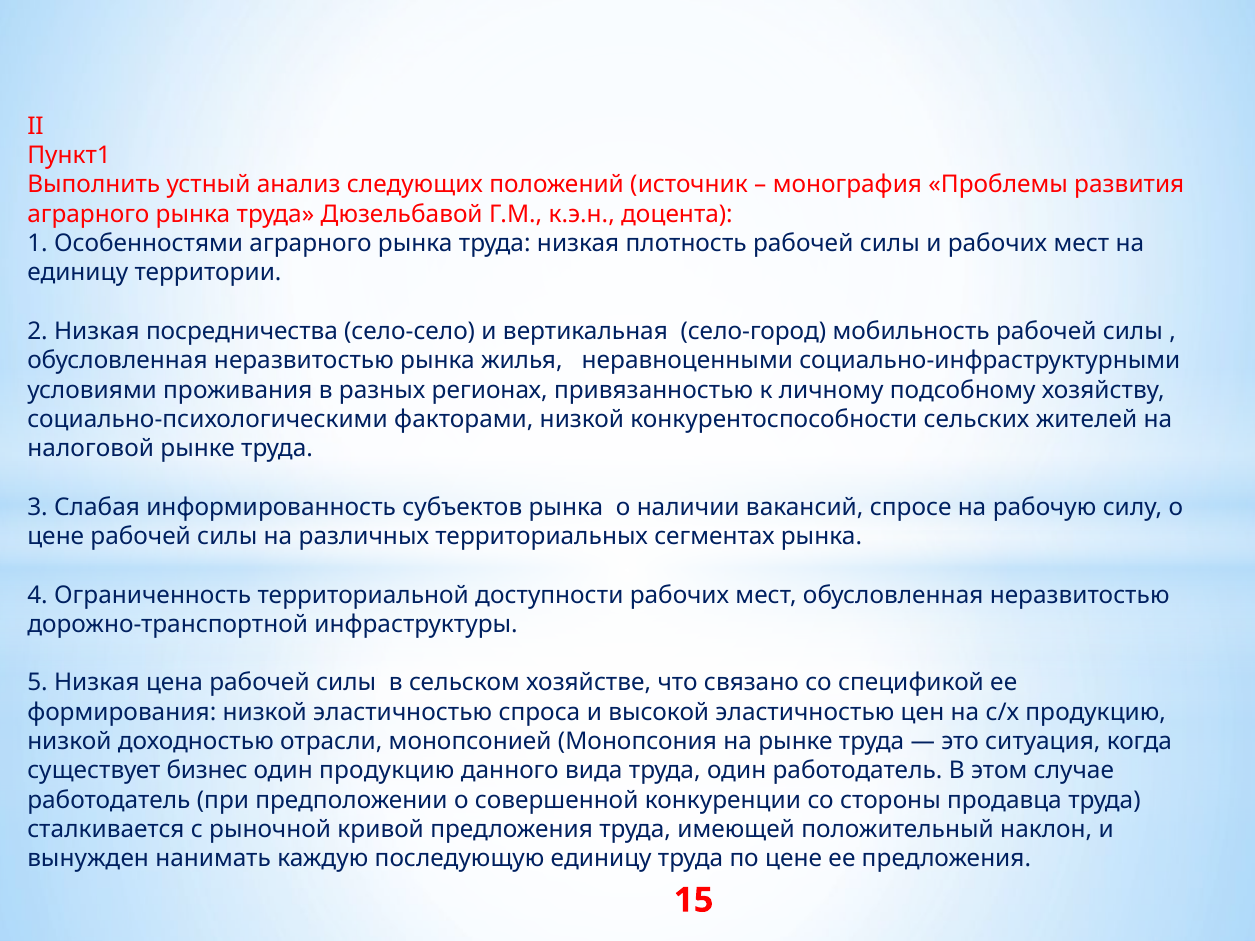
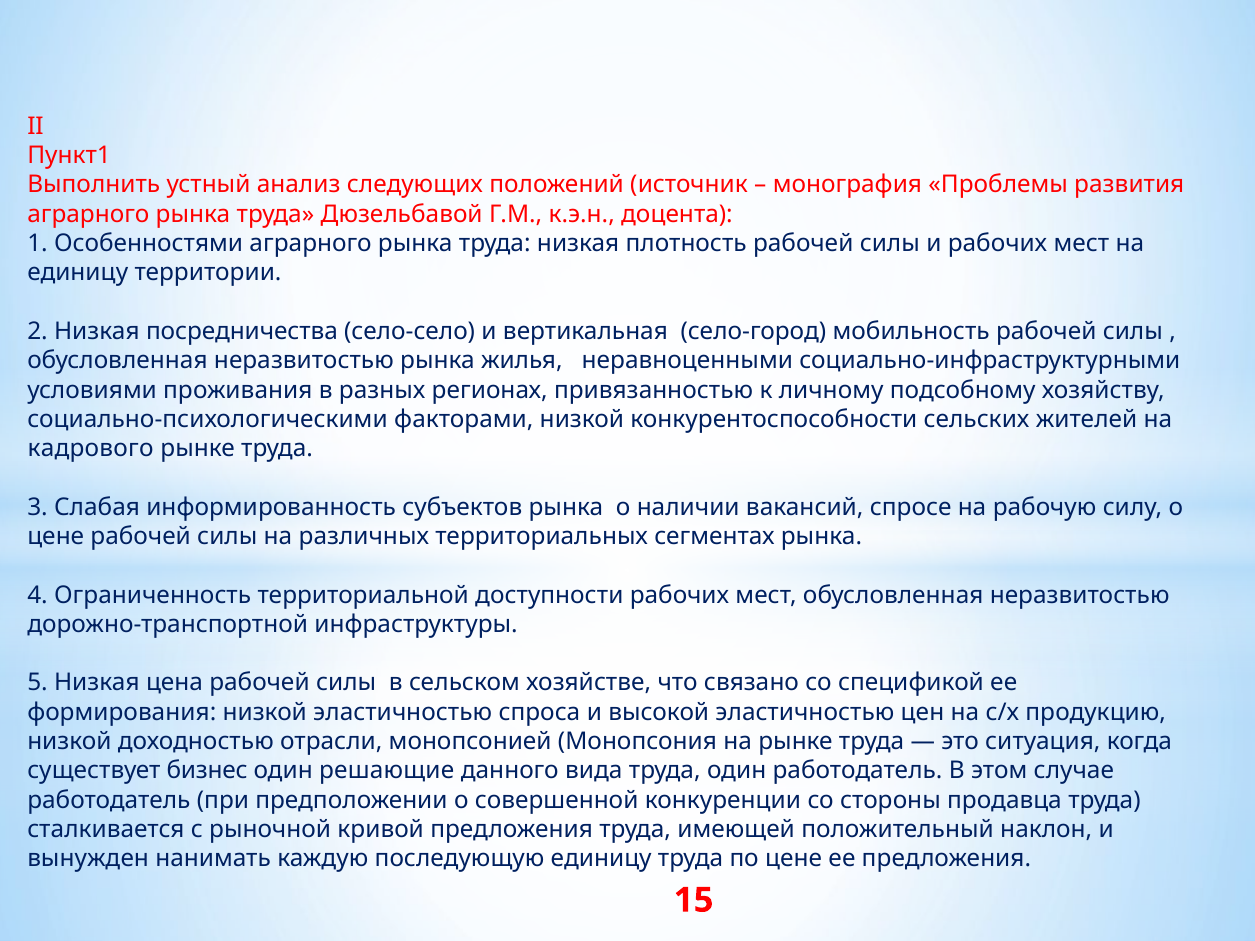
налоговой: налоговой -> кадрового (91, 449)
один продукцию: продукцию -> решающие (387, 771)
